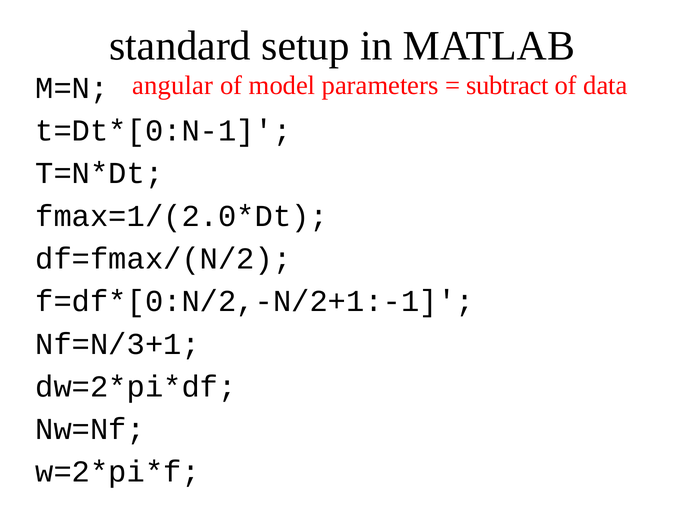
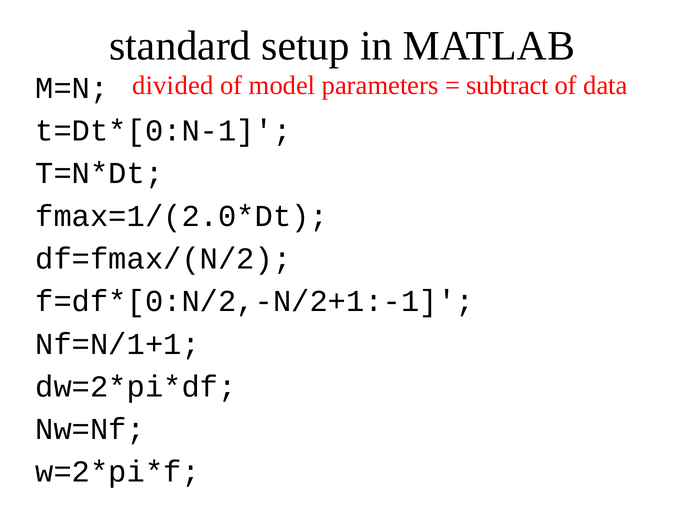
angular: angular -> divided (173, 85)
Nf=N/3+1: Nf=N/3+1 -> Nf=N/1+1 (118, 344)
